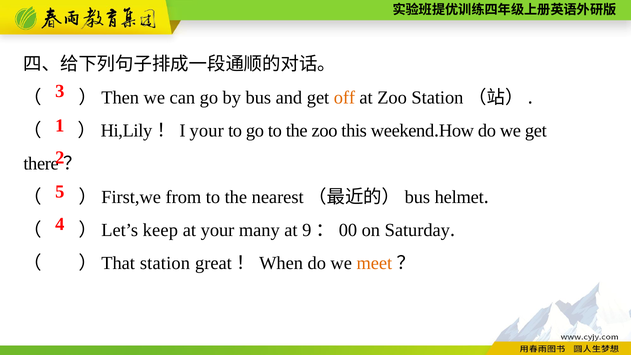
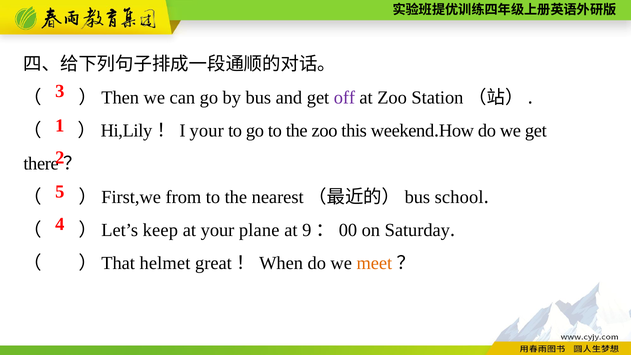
off colour: orange -> purple (344, 98)
helmet: helmet -> school (459, 197)
many: many -> plane (259, 230)
station: station -> helmet (165, 263)
